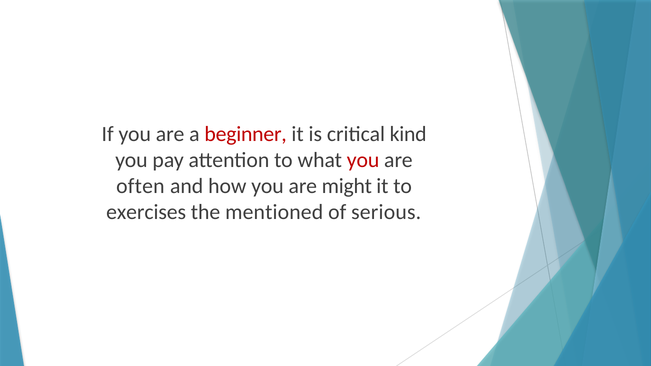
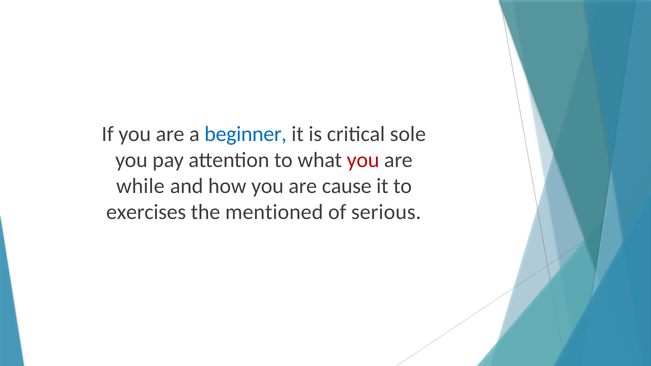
beginner colour: red -> blue (246, 134)
kind: kind -> sole (408, 134)
often: often -> while (140, 186)
might: might -> cause (347, 186)
